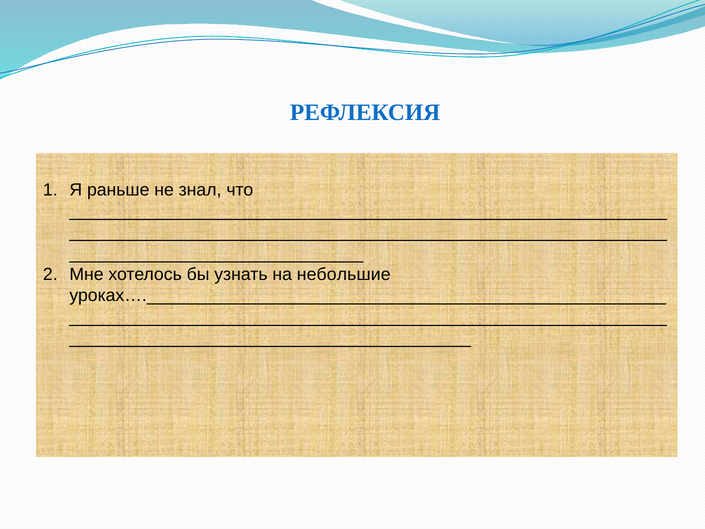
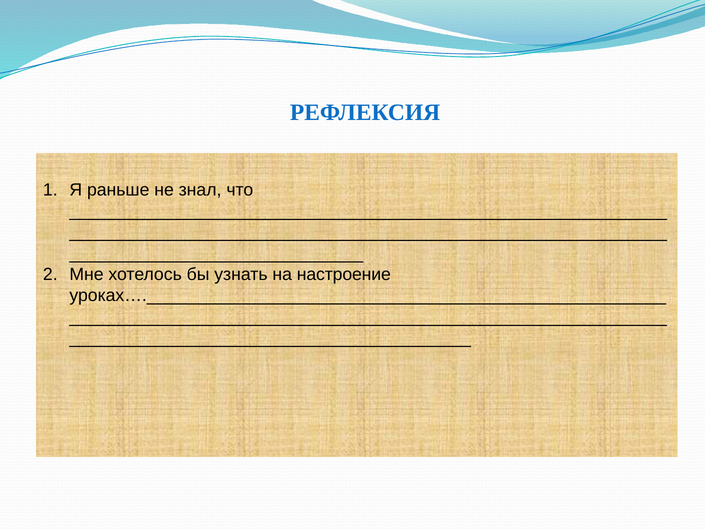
небольшие: небольшие -> настроение (344, 274)
